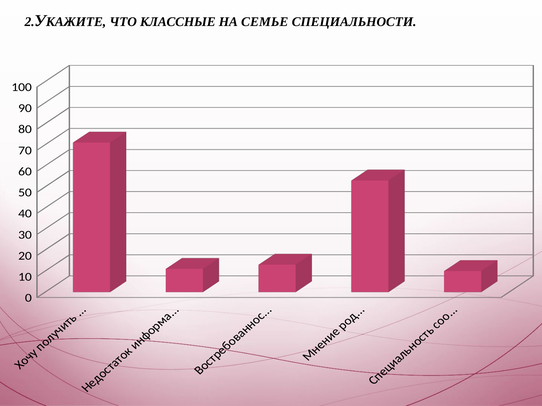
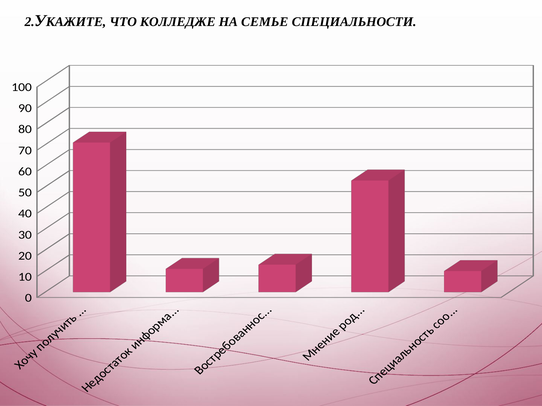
КЛАССНЫЕ: КЛАССНЫЕ -> КОЛЛЕДЖЕ (178, 22)
